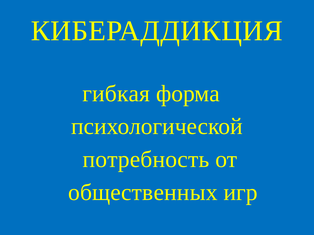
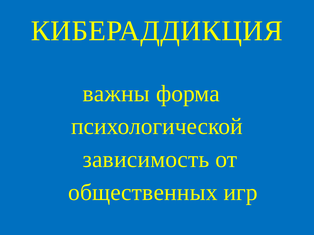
гибкая: гибкая -> важны (116, 94)
потребность: потребность -> зависимость (146, 160)
